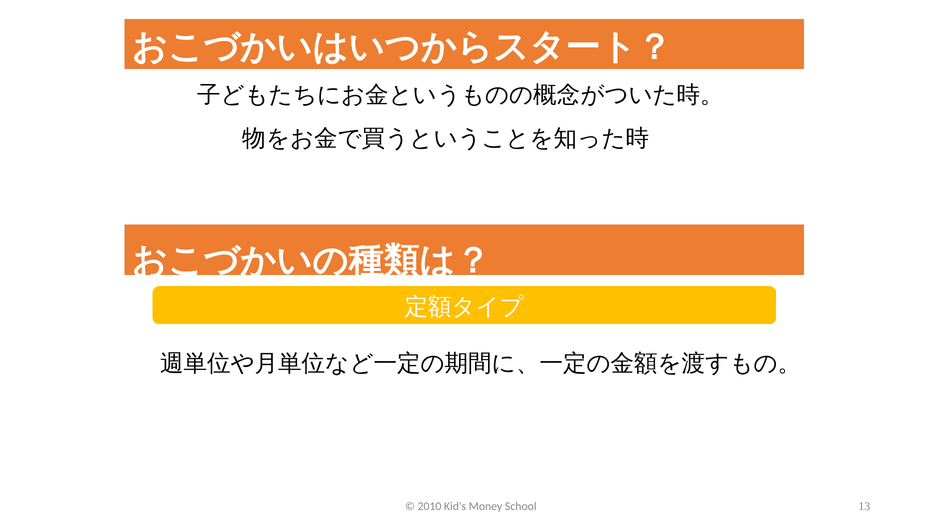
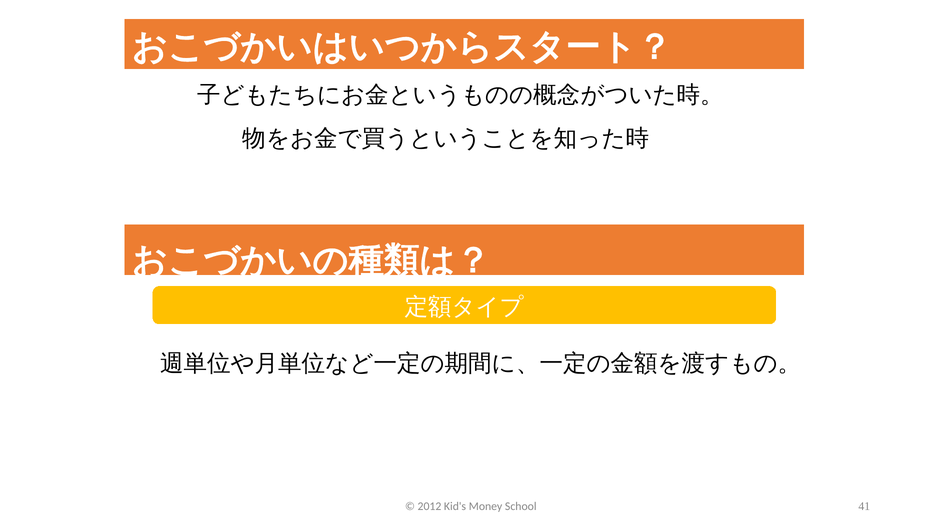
2010: 2010 -> 2012 (429, 506)
13: 13 -> 41 (864, 506)
